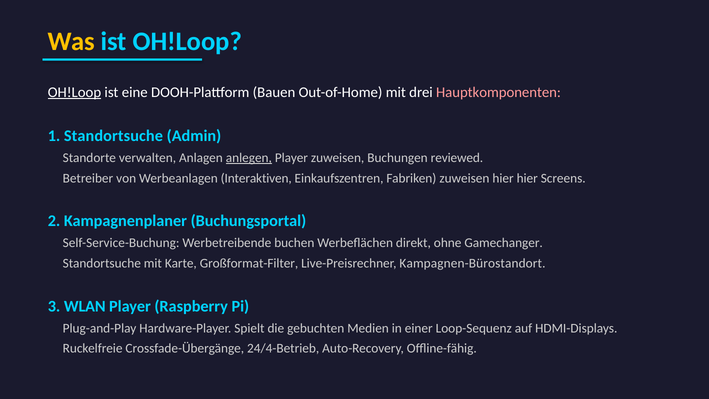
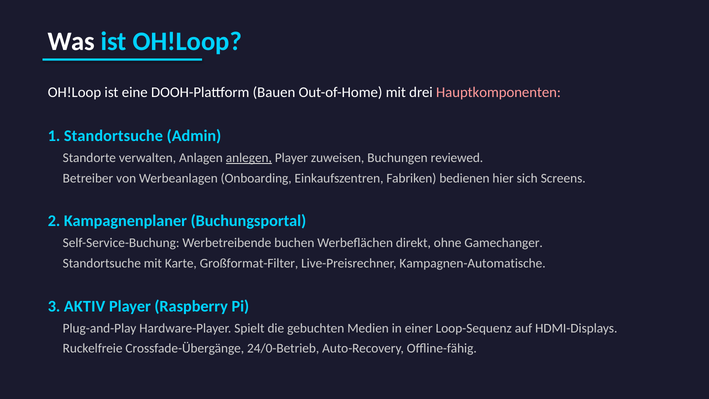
Was colour: yellow -> white (71, 42)
OH!Loop underline: present -> none (74, 92)
Interaktiven: Interaktiven -> Onboarding (256, 178)
Fabriken zuweisen: zuweisen -> bedienen (464, 178)
hier hier: hier -> sich (527, 178)
Kampagnen-Bürostandort: Kampagnen-Bürostandort -> Kampagnen-Automatische (473, 263)
WLAN: WLAN -> AKTIV (85, 306)
24/4-Betrieb: 24/4-Betrieb -> 24/0-Betrieb (283, 348)
